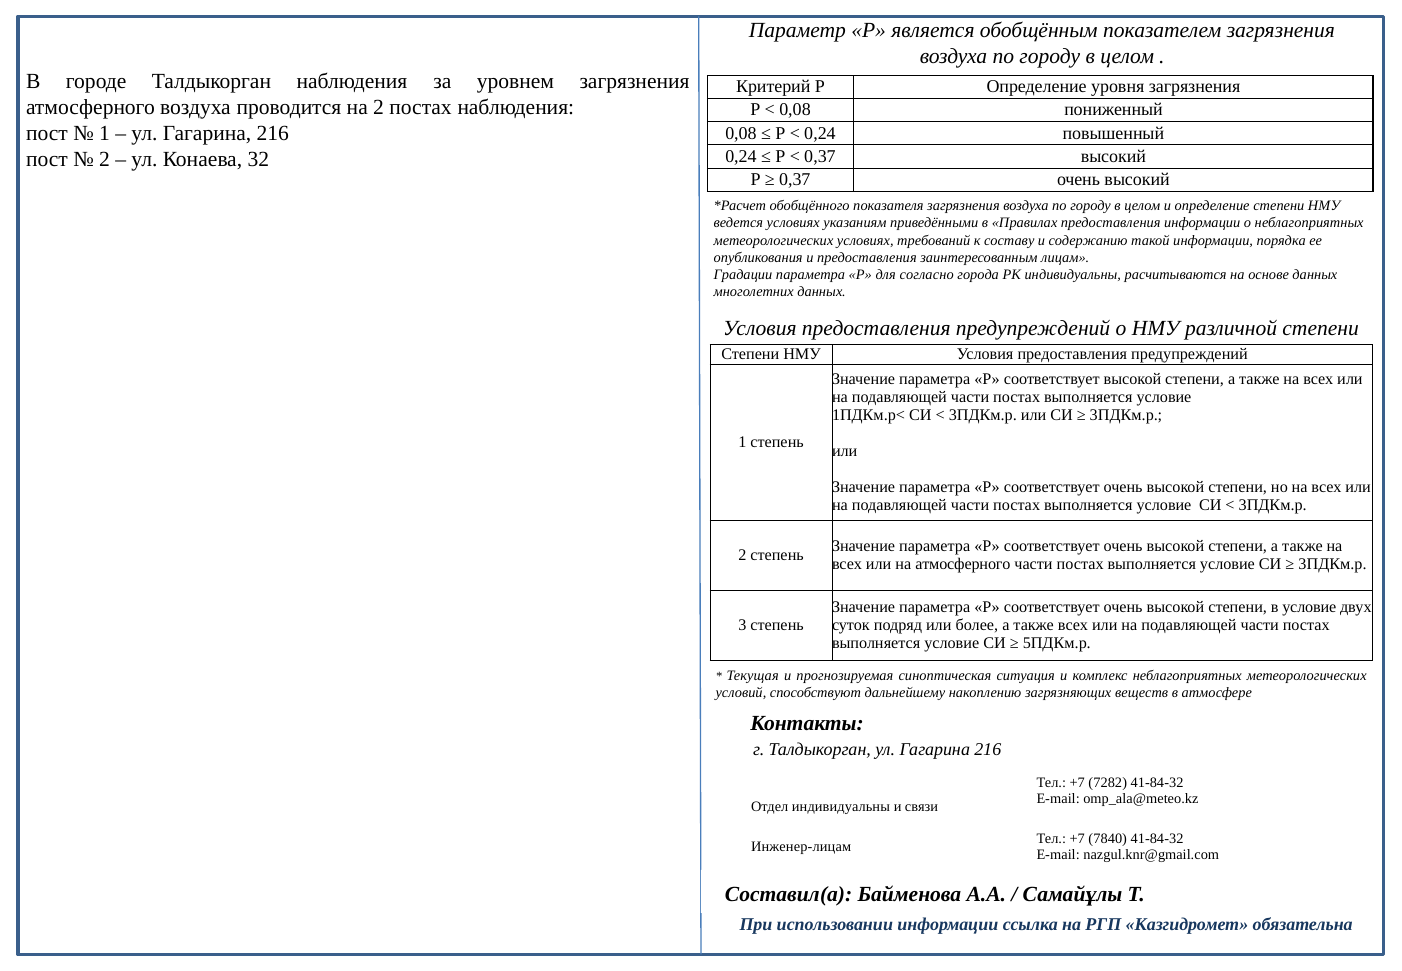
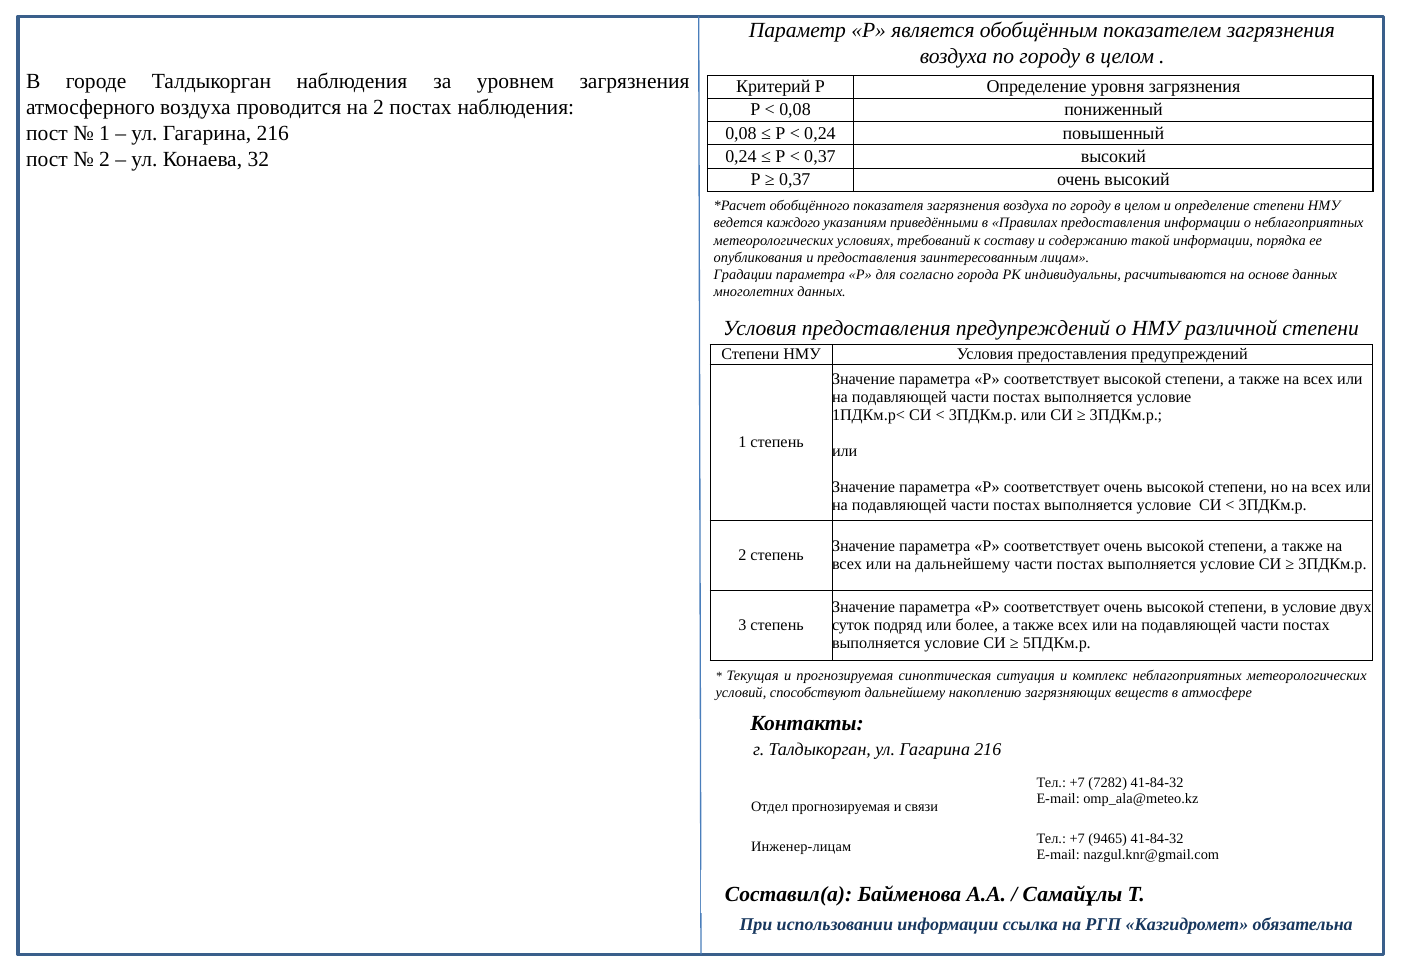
ведется условиях: условиях -> каждого (793, 223)
на атмосферного: атмосферного -> дальнейшему (963, 564)
Отдел индивидуальны: индивидуальны -> прогнозируемая (841, 806)
7840: 7840 -> 9465 (1108, 838)
